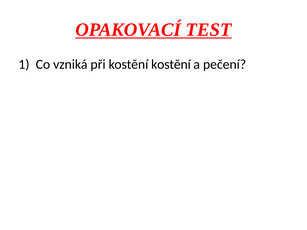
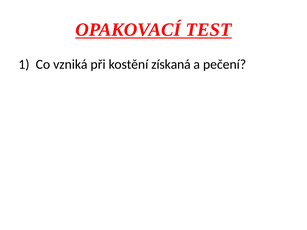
kostění kostění: kostění -> získaná (171, 64)
